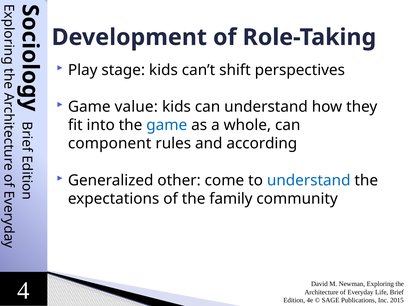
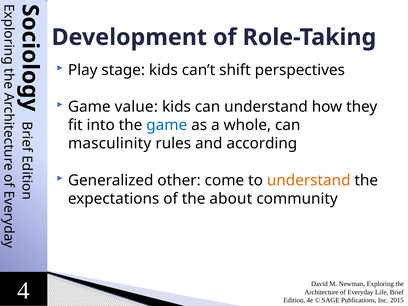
component: component -> masculinity (110, 144)
understand colour: blue -> orange (309, 180)
family: family -> about (231, 199)
